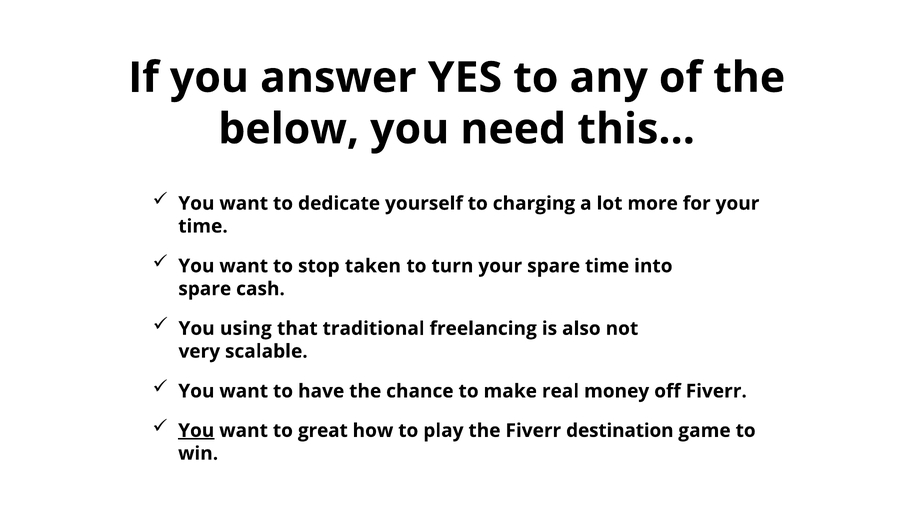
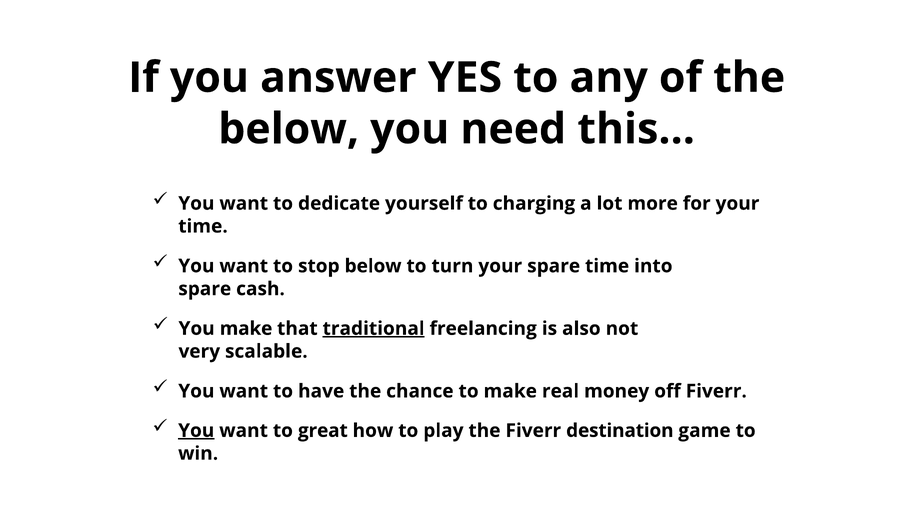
stop taken: taken -> below (373, 266)
You using: using -> make (246, 328)
traditional underline: none -> present (374, 328)
